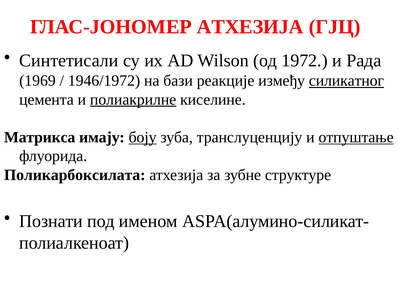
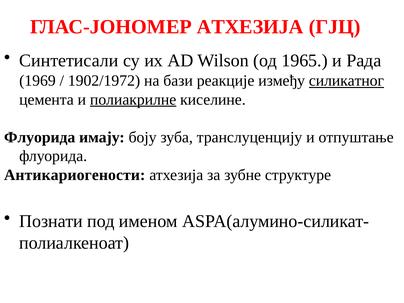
1972: 1972 -> 1965 (305, 61)
1946/1972: 1946/1972 -> 1902/1972 (104, 81)
Матрикса: Матрикса -> Флуорида (40, 137)
боју underline: present -> none (143, 137)
отпуштање underline: present -> none (356, 137)
Поликарбоксилата: Поликарбоксилата -> Антикариогености (75, 175)
